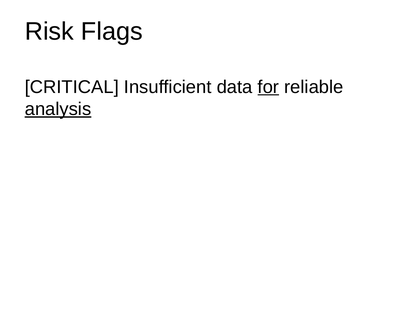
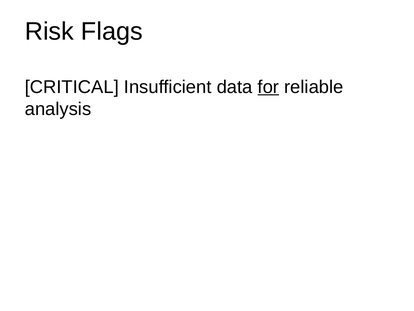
analysis underline: present -> none (58, 109)
